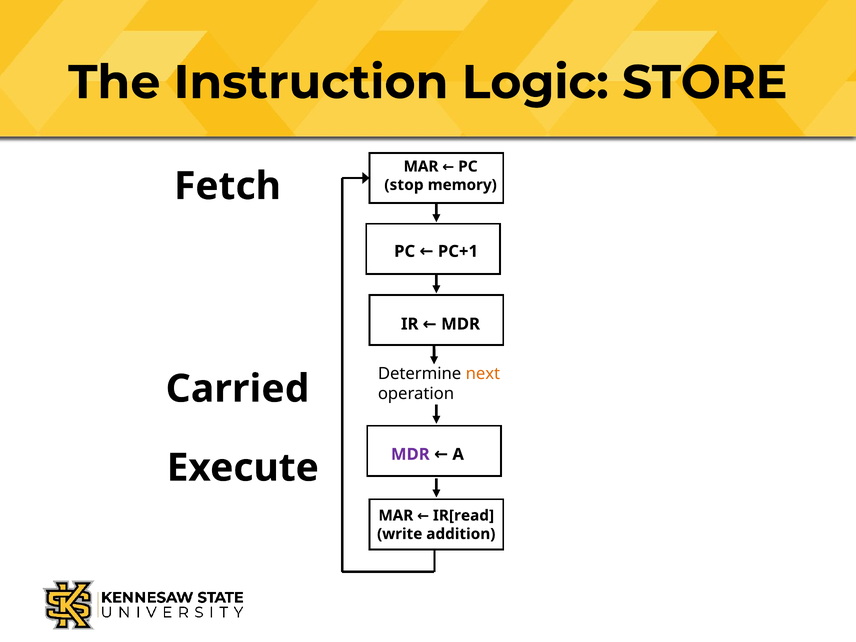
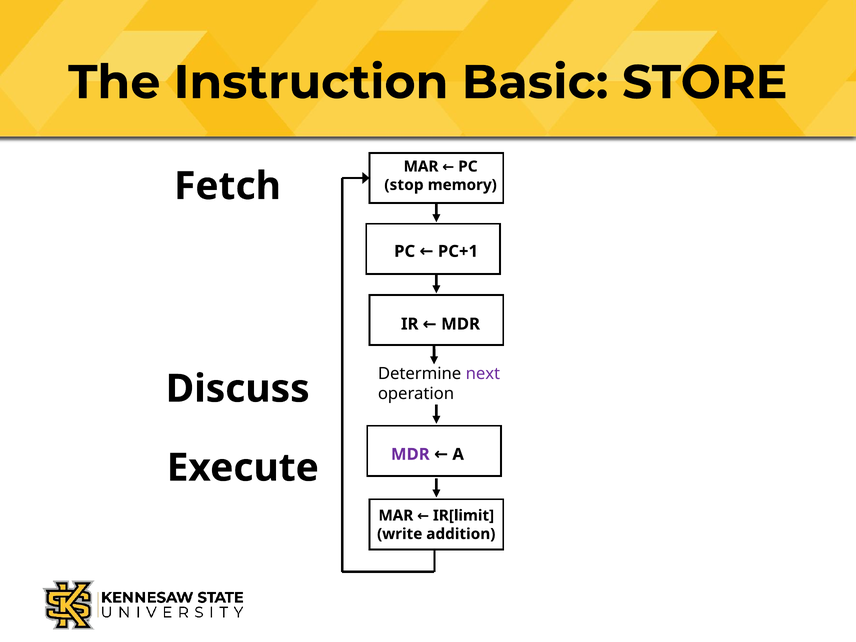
Logic: Logic -> Basic (535, 83)
next colour: orange -> purple (483, 374)
Carried: Carried -> Discuss (238, 389)
IR[read: IR[read -> IR[limit (464, 516)
